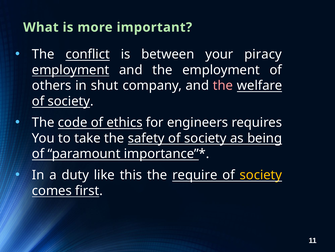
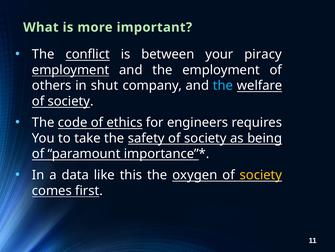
the colour: pink -> light blue (223, 85)
duty: duty -> data (75, 175)
require: require -> oxygen (195, 175)
